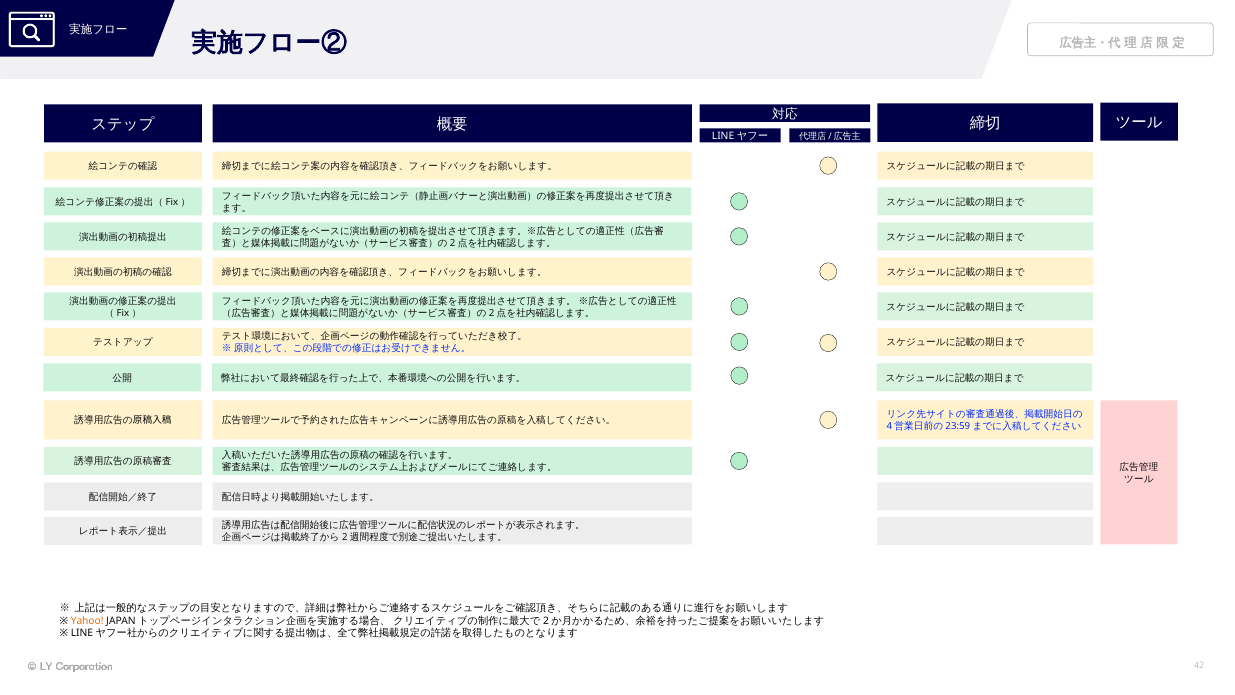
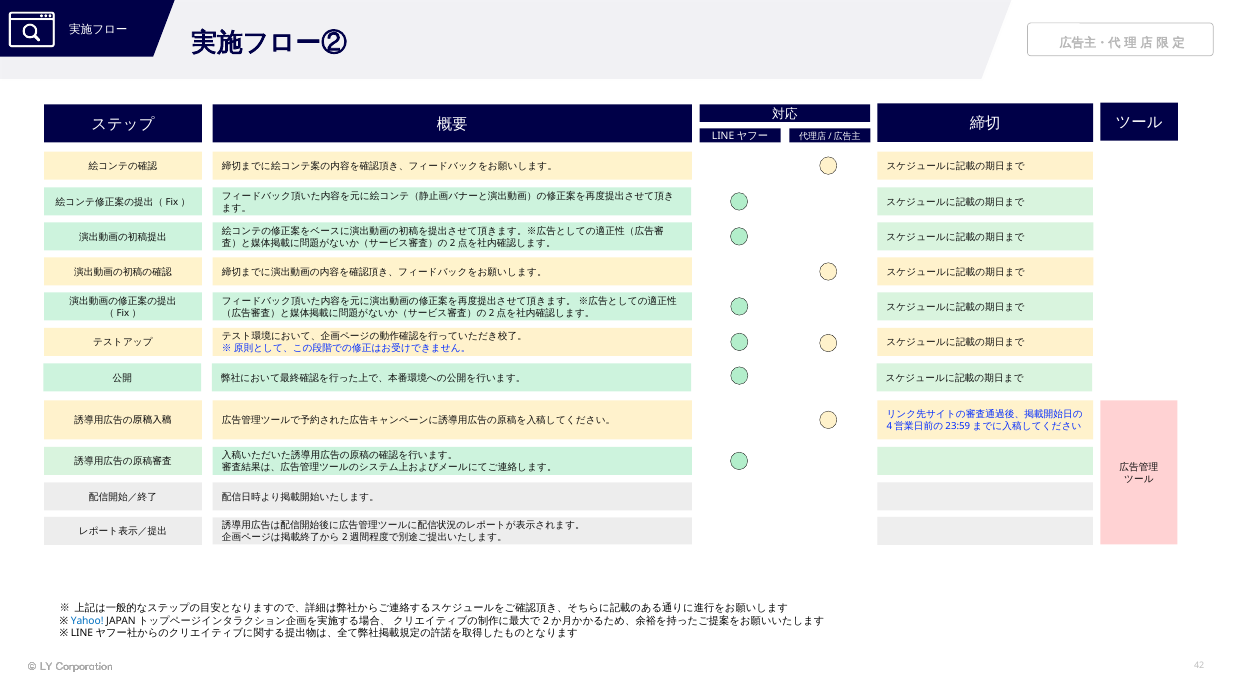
Yahoo colour: orange -> blue (87, 620)
